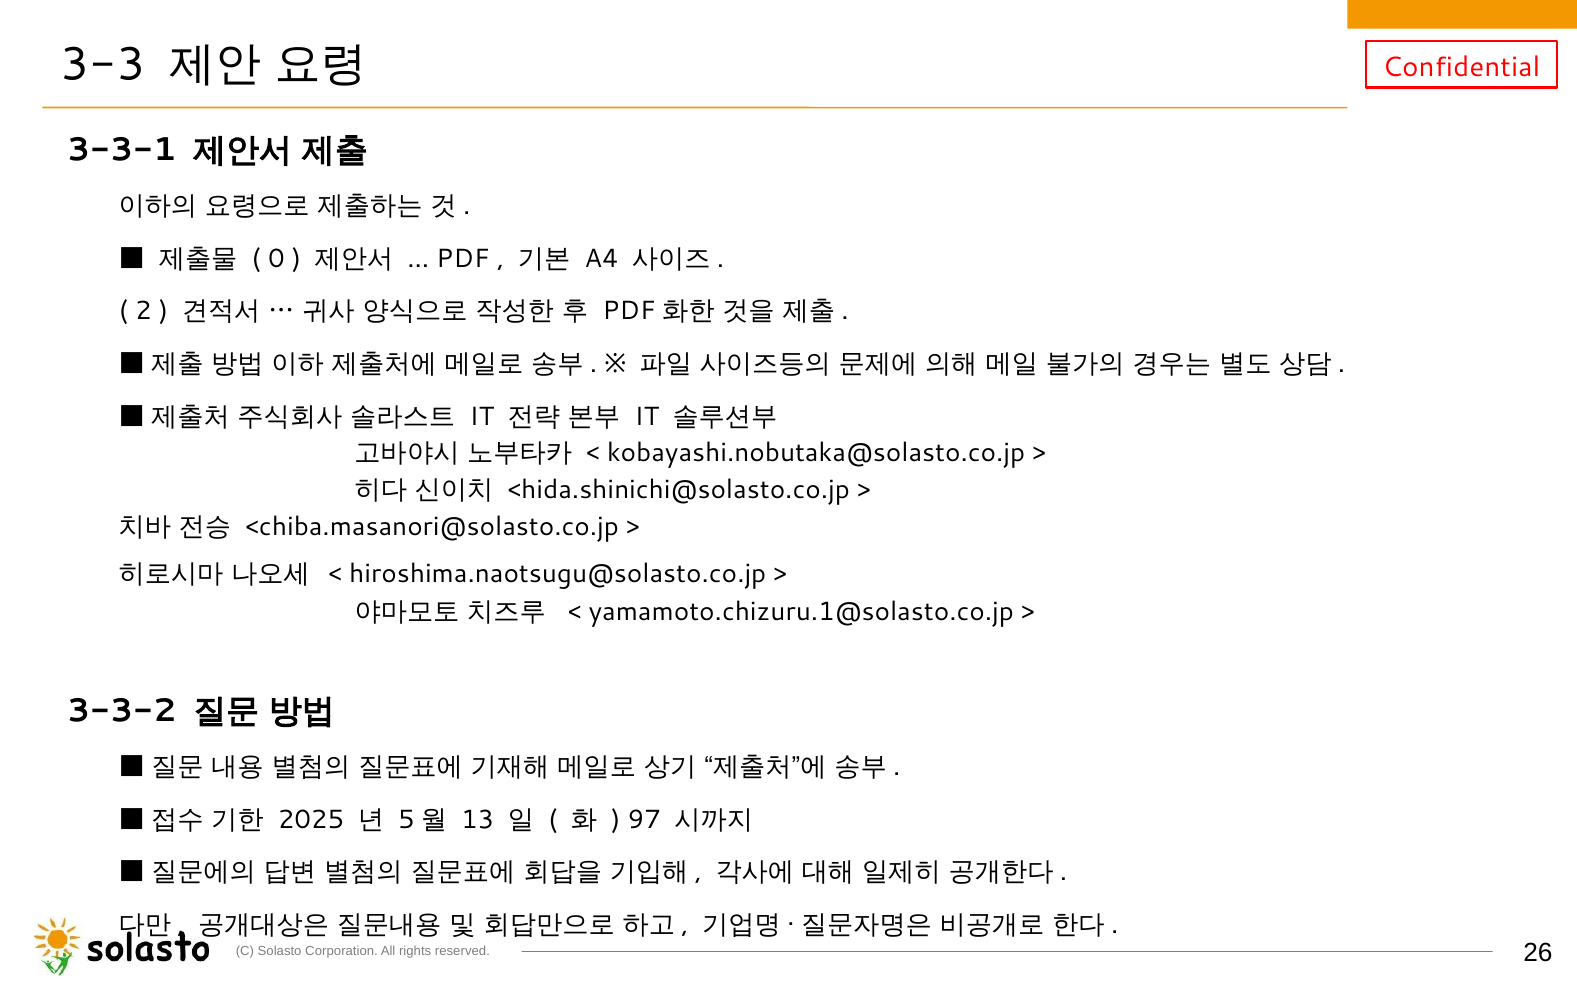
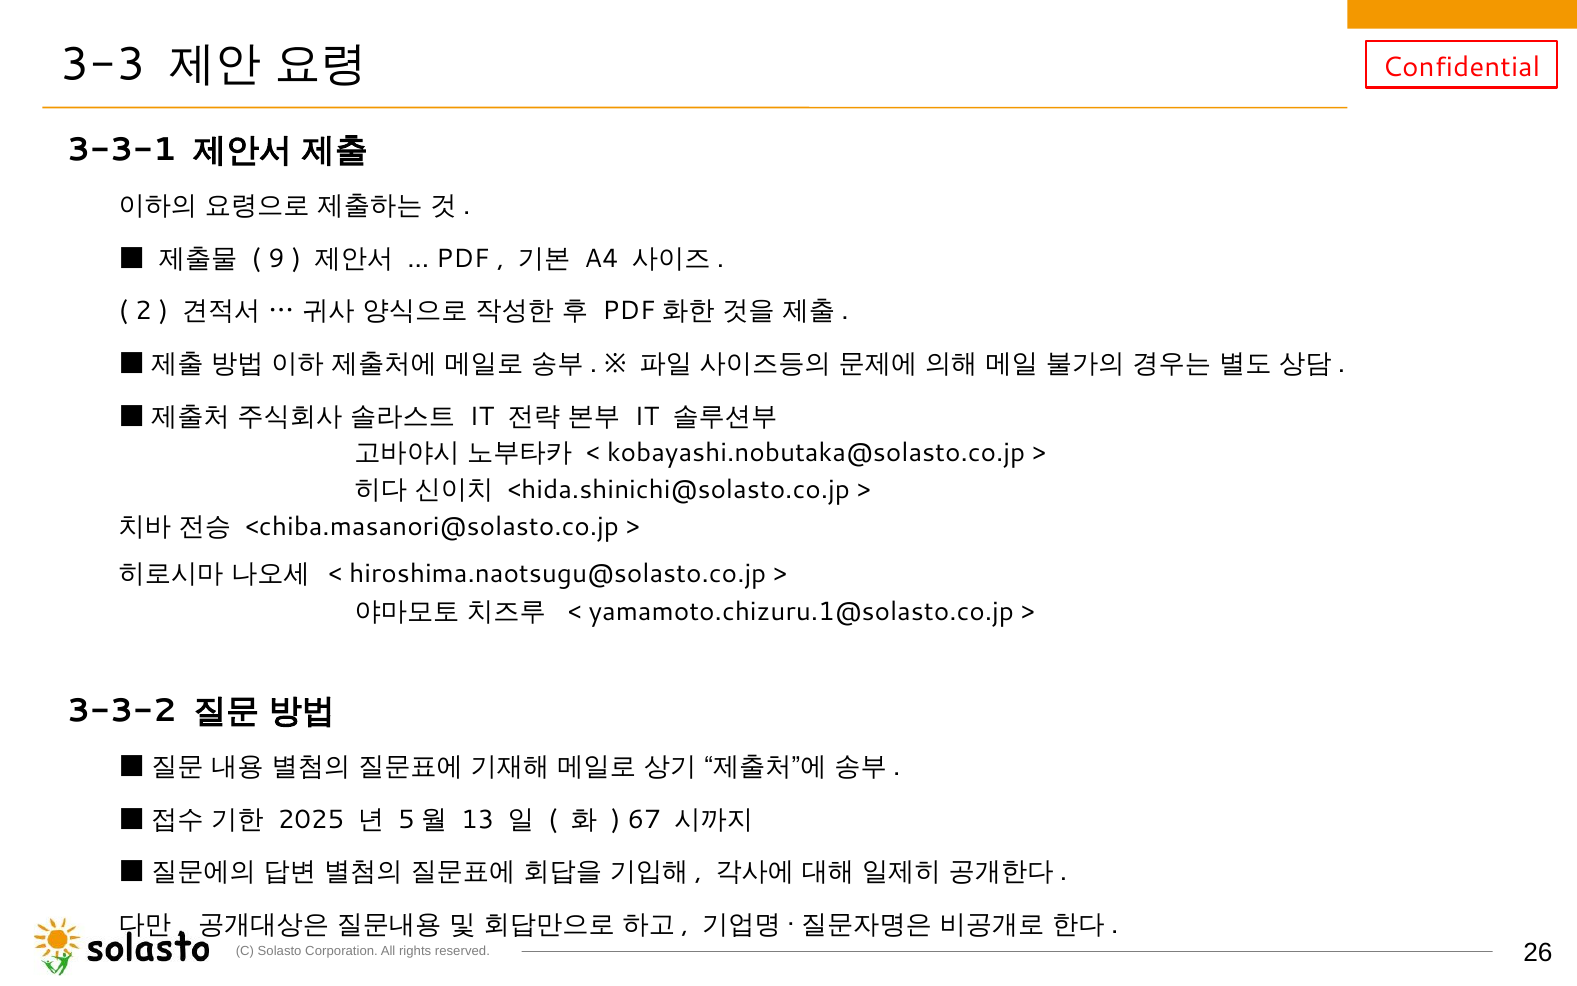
0: 0 -> 9 (276, 259)
97: 97 -> 67 (644, 819)
